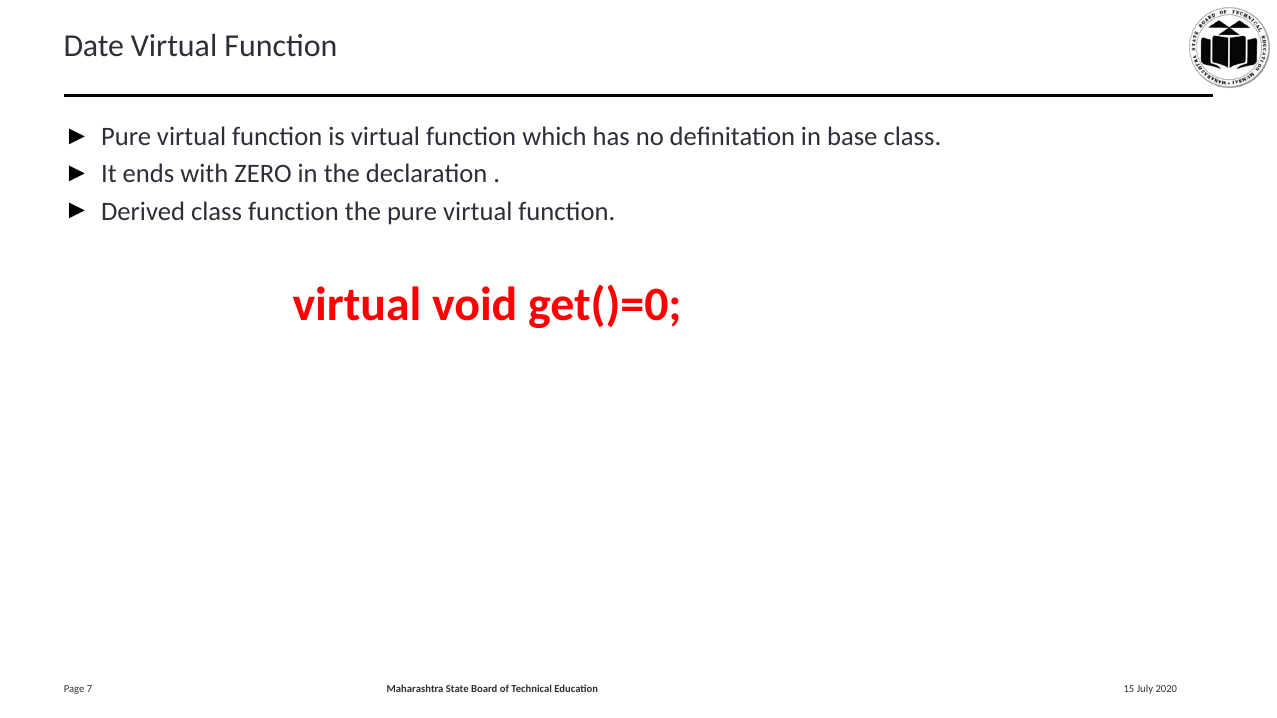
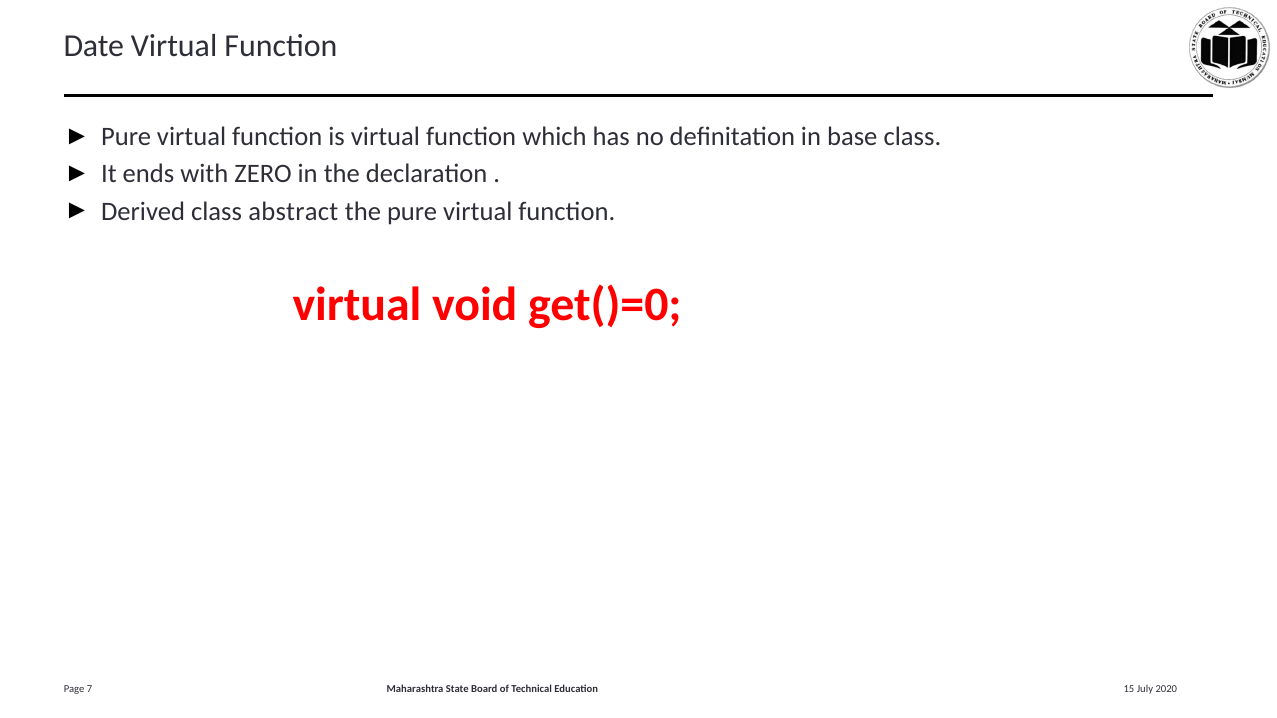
class function: function -> abstract (293, 211)
